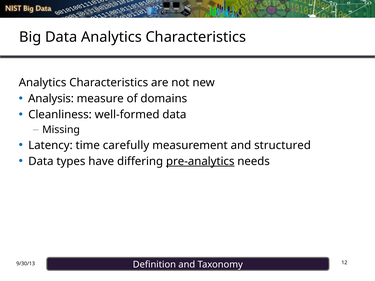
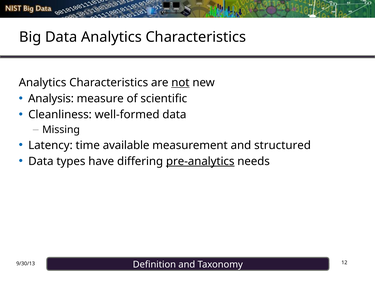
not underline: none -> present (180, 83)
domains: domains -> scientific (164, 99)
carefully: carefully -> available (126, 145)
